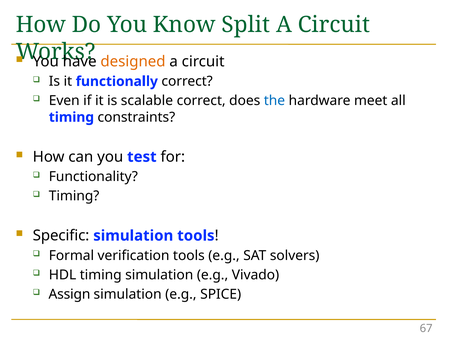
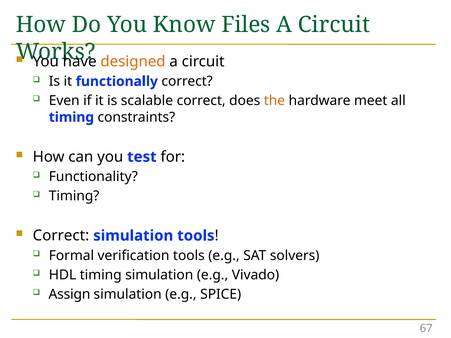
Split: Split -> Files (246, 25)
the colour: blue -> orange (274, 101)
Specific: Specific -> Correct (61, 236)
